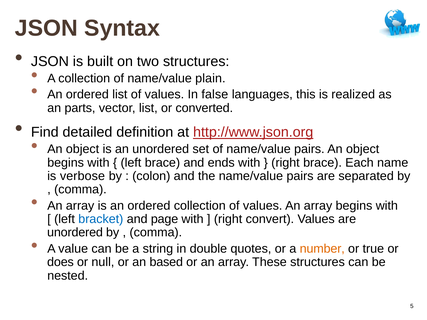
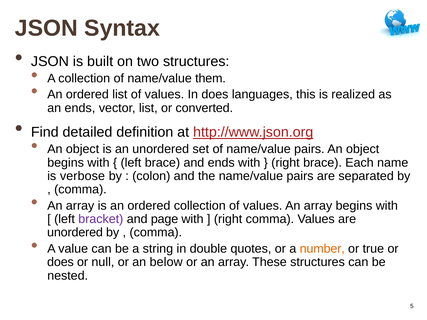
plain: plain -> them (211, 78)
In false: false -> does (215, 95)
an parts: parts -> ends (80, 108)
bracket colour: blue -> purple (101, 219)
right convert: convert -> comma (270, 219)
based: based -> below (166, 262)
